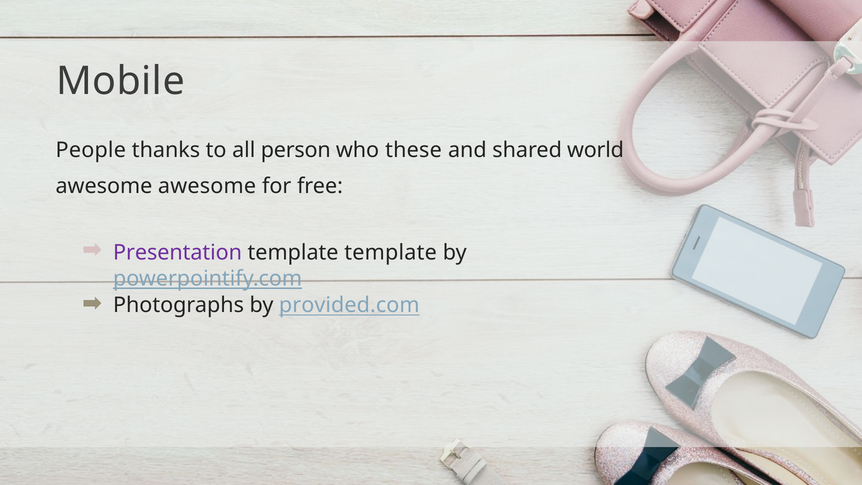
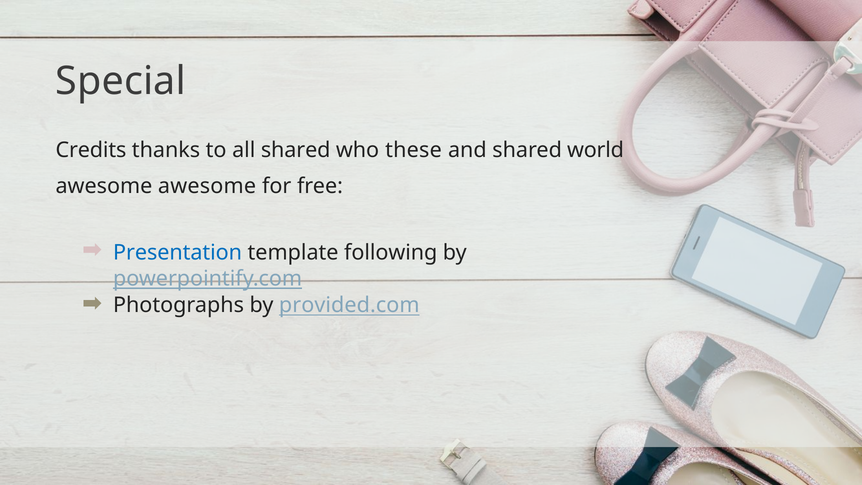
Mobile: Mobile -> Special (121, 81)
People: People -> Credits (91, 150)
all person: person -> shared (296, 150)
Presentation colour: purple -> blue (178, 252)
template template: template -> following (391, 252)
